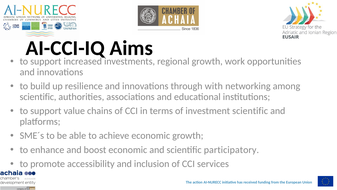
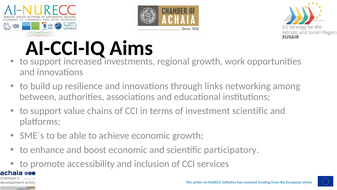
with: with -> links (214, 86)
scientific: scientific -> between (38, 97)
